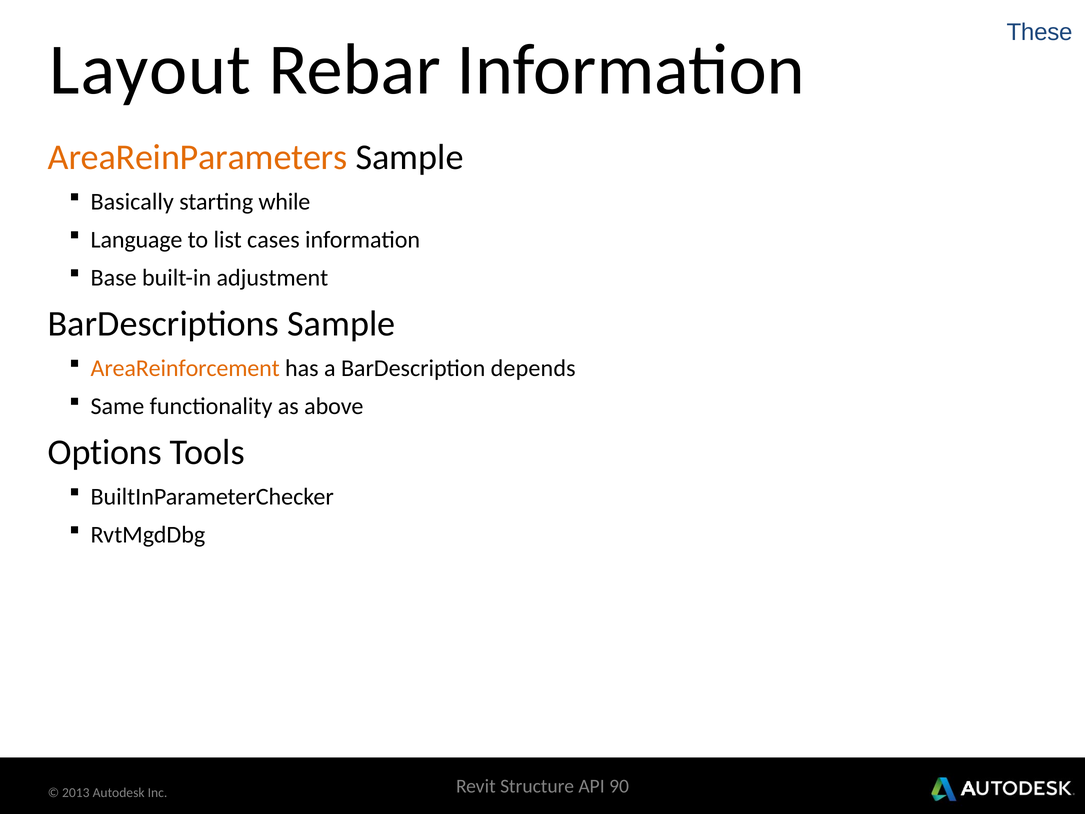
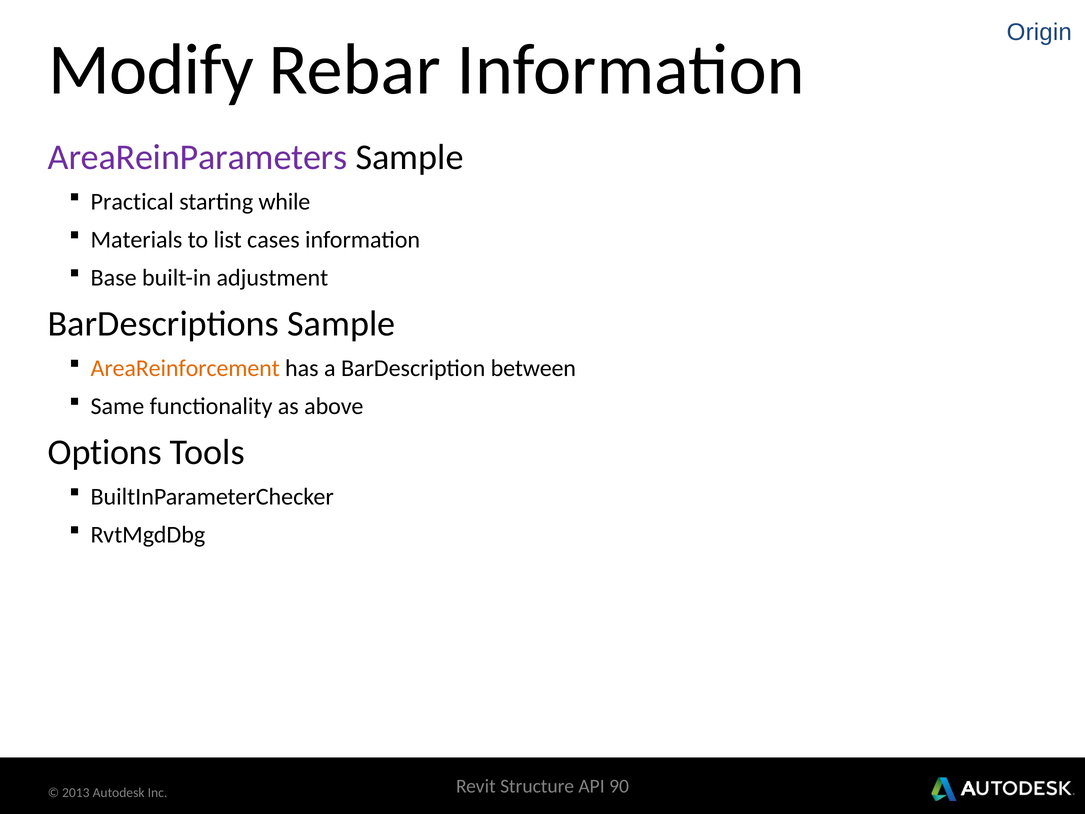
These: These -> Origin (1039, 32)
Layout: Layout -> Modify (151, 70)
AreaReinParameters colour: orange -> purple (198, 157)
Basically: Basically -> Practical (132, 202)
Language: Language -> Materials (136, 240)
depends: depends -> between (533, 368)
